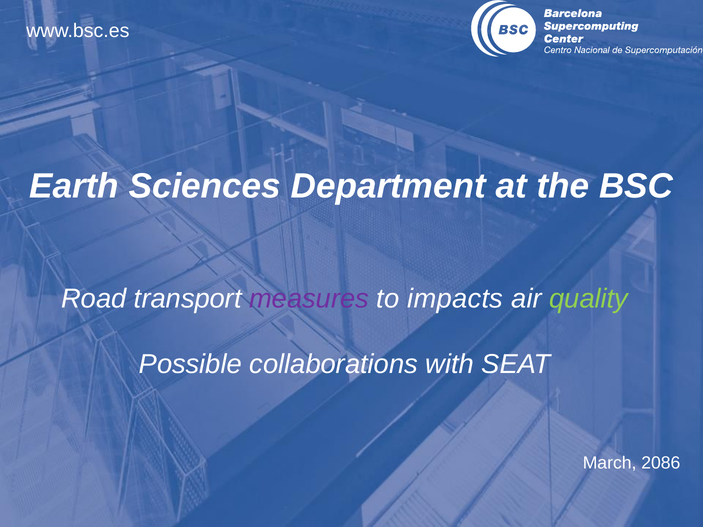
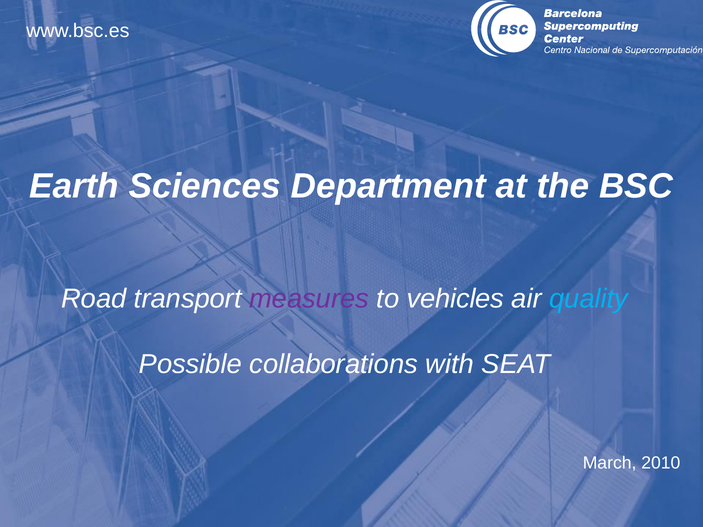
impacts: impacts -> vehicles (455, 299)
quality colour: light green -> light blue (589, 299)
2086: 2086 -> 2010 (661, 463)
